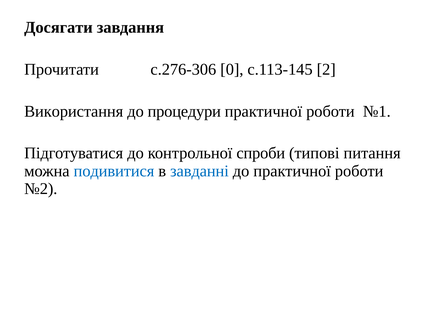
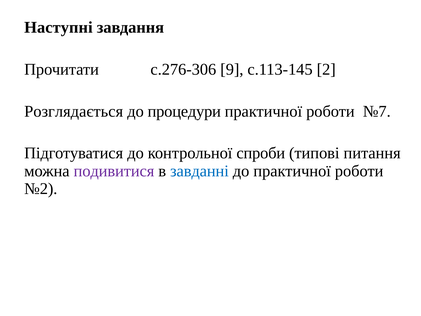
Досягати: Досягати -> Наступні (58, 27)
0: 0 -> 9 (232, 69)
Використання: Використання -> Розглядається (74, 111)
№1: №1 -> №7 (377, 111)
подивитися colour: blue -> purple (114, 171)
